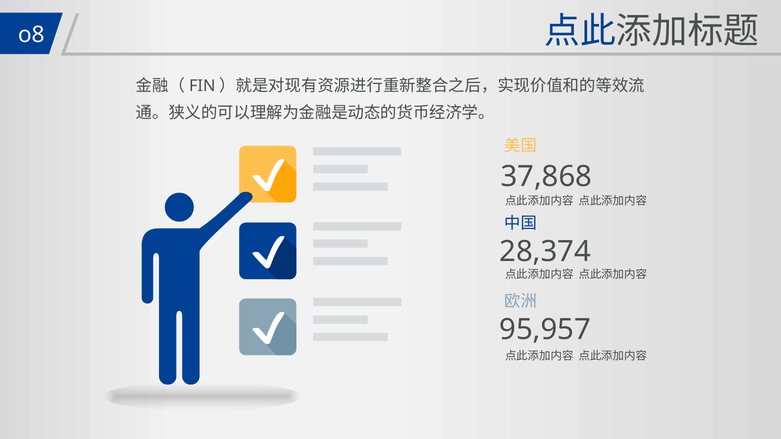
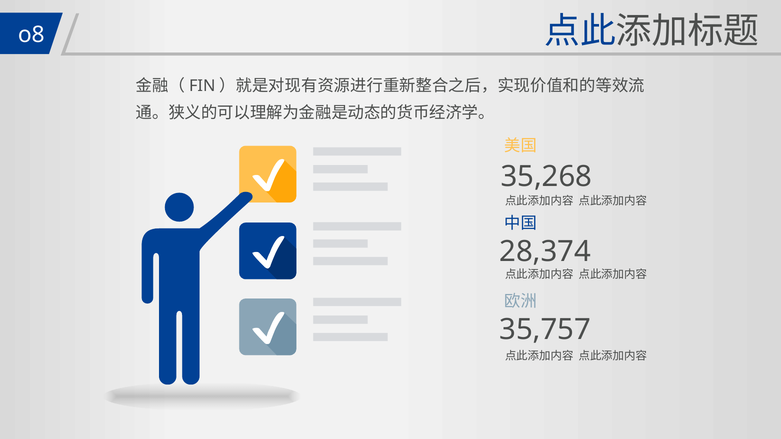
37,868: 37,868 -> 35,268 (546, 177)
95,957: 95,957 -> 35,757 (545, 330)
